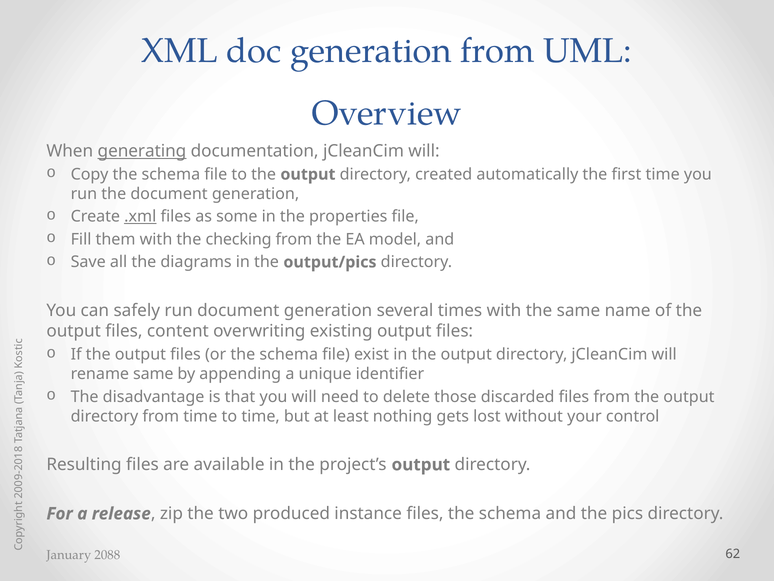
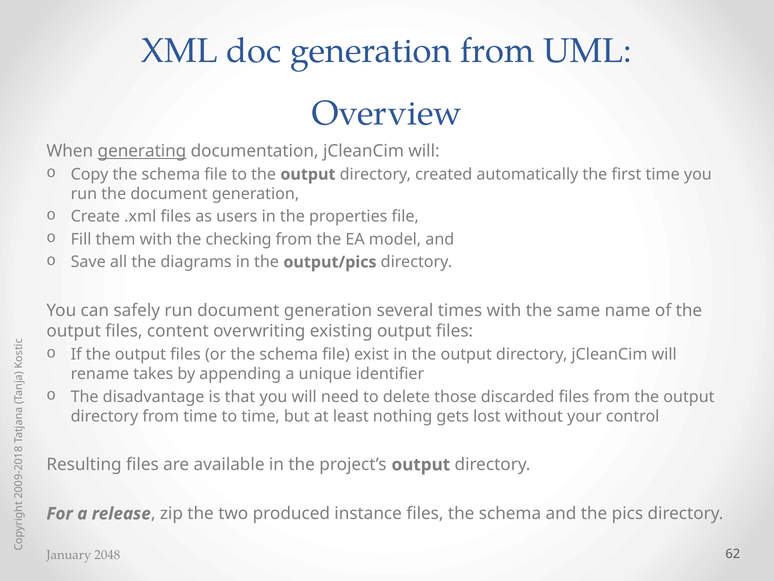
.xml underline: present -> none (140, 216)
some: some -> users (237, 216)
rename same: same -> takes (153, 374)
2088: 2088 -> 2048 (107, 554)
